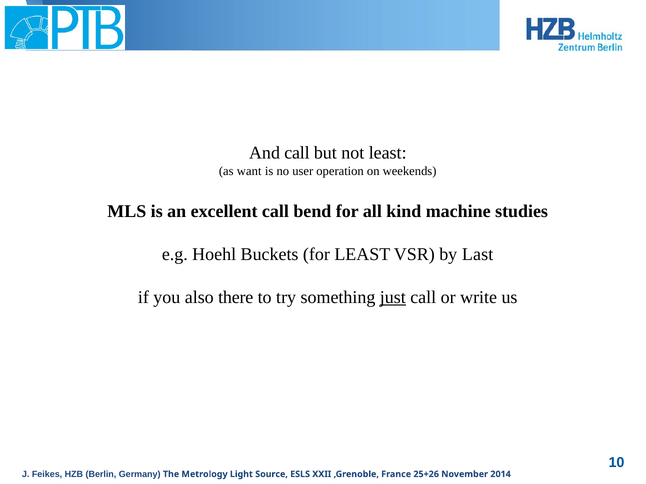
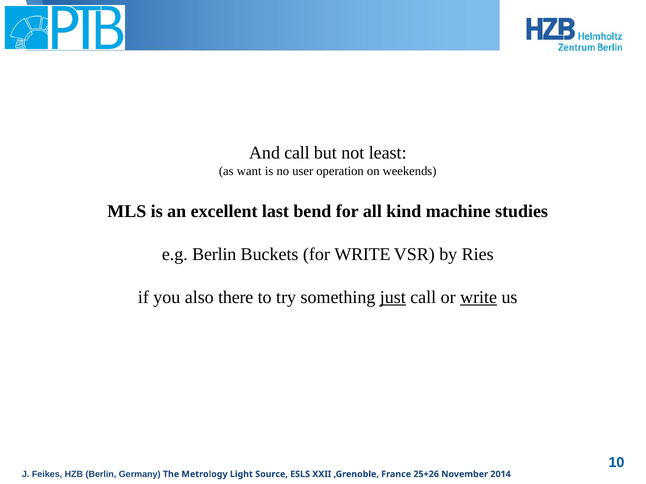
excellent call: call -> last (275, 211)
e.g Hoehl: Hoehl -> Berlin (214, 254)
for LEAST: LEAST -> WRITE (362, 254)
Last: Last -> Ries (478, 254)
write underline: none -> present (479, 297)
